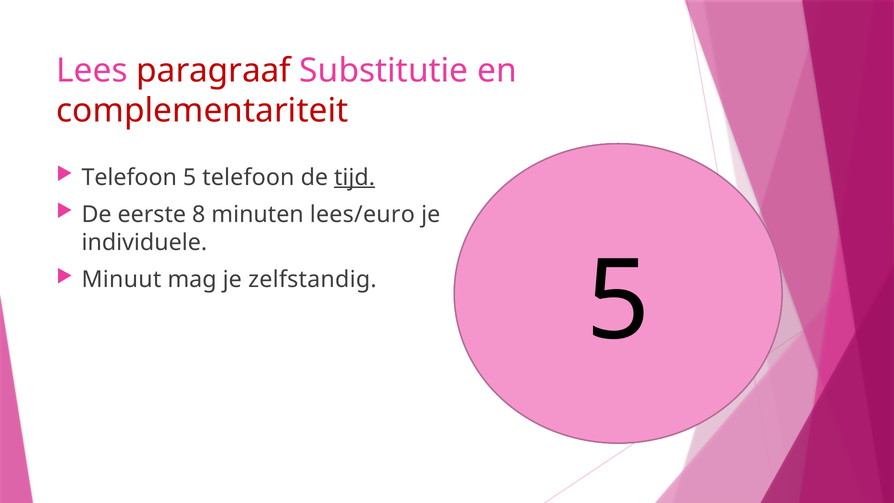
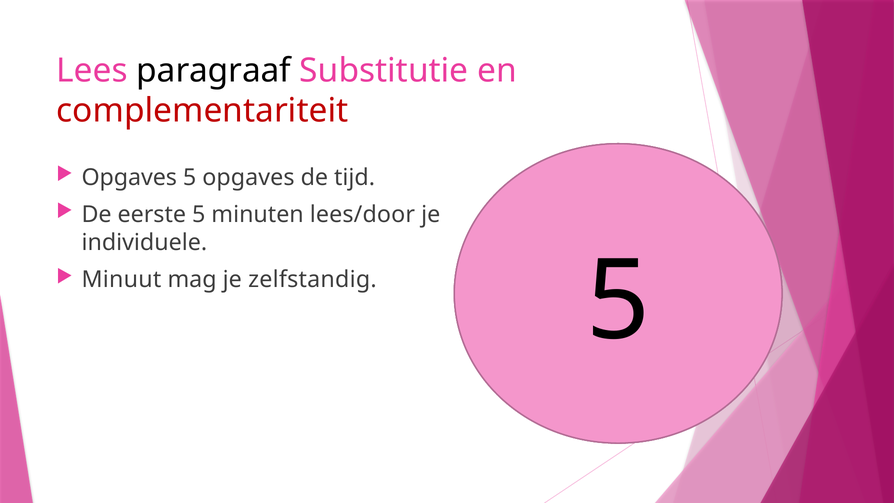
paragraaf colour: red -> black (214, 71)
Telefoon: Telefoon -> Opgaves (129, 177)
5 telefoon: telefoon -> opgaves (248, 177)
tijd underline: present -> none (355, 177)
eerste 8: 8 -> 5 (199, 215)
lees/euro: lees/euro -> lees/door (362, 215)
